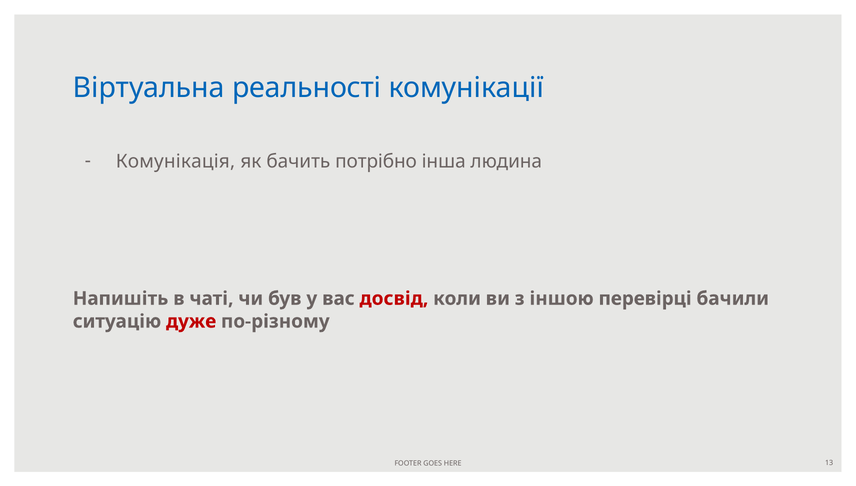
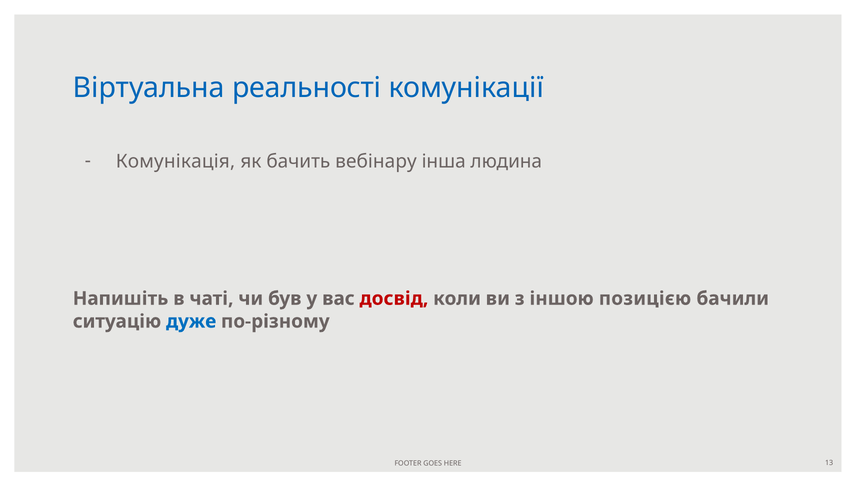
потрібно: потрібно -> вебінару (376, 161)
перевірці: перевірці -> позицією (645, 298)
дуже colour: red -> blue (191, 321)
